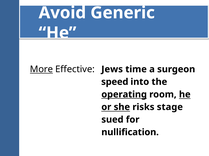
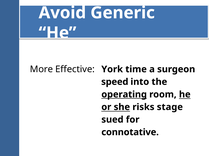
More underline: present -> none (41, 70)
Jews: Jews -> York (112, 70)
nullification: nullification -> connotative (130, 133)
